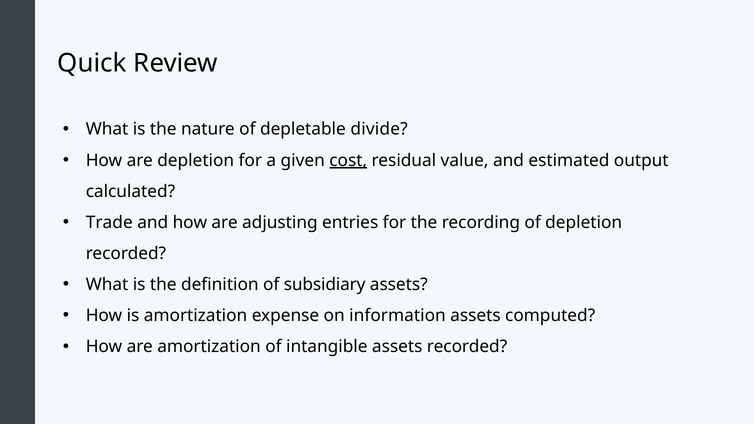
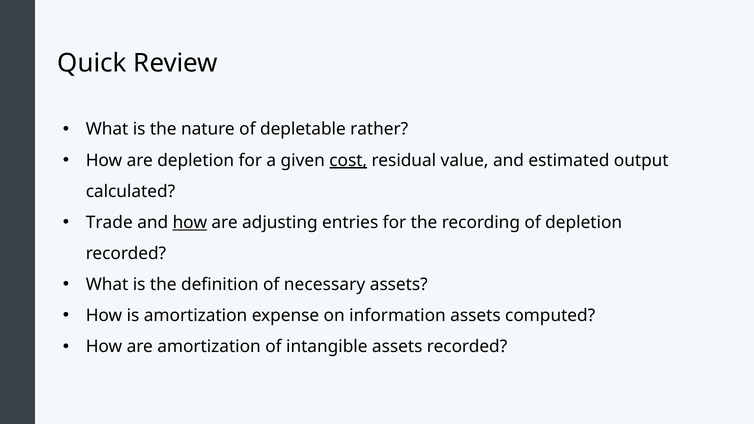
divide: divide -> rather (379, 129)
how underline: none -> present (190, 223)
subsidiary: subsidiary -> necessary (325, 285)
